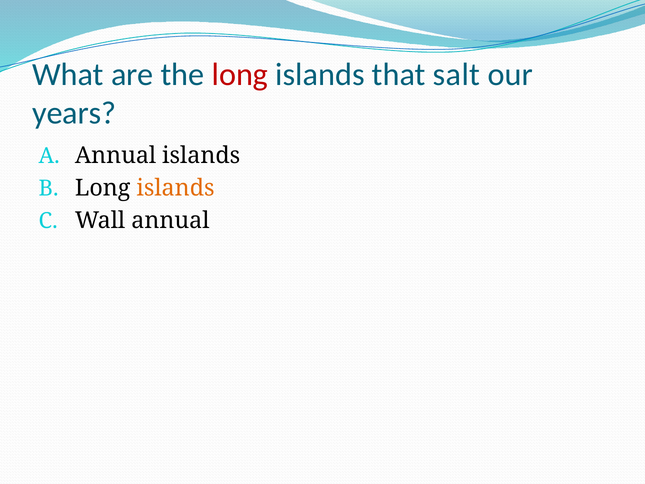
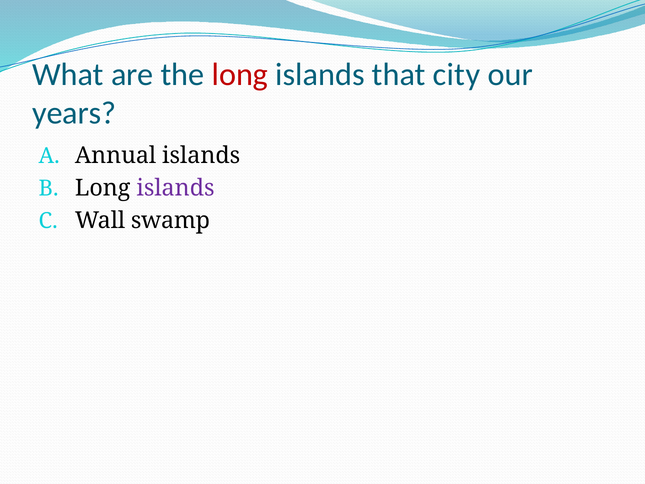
salt: salt -> city (456, 74)
islands colour: orange -> purple (176, 188)
Wall annual: annual -> swamp (170, 220)
